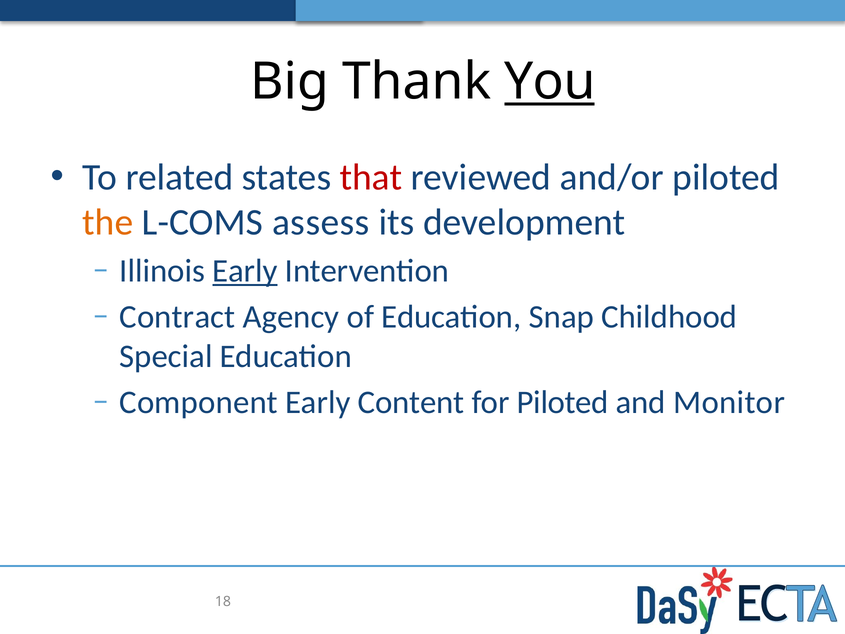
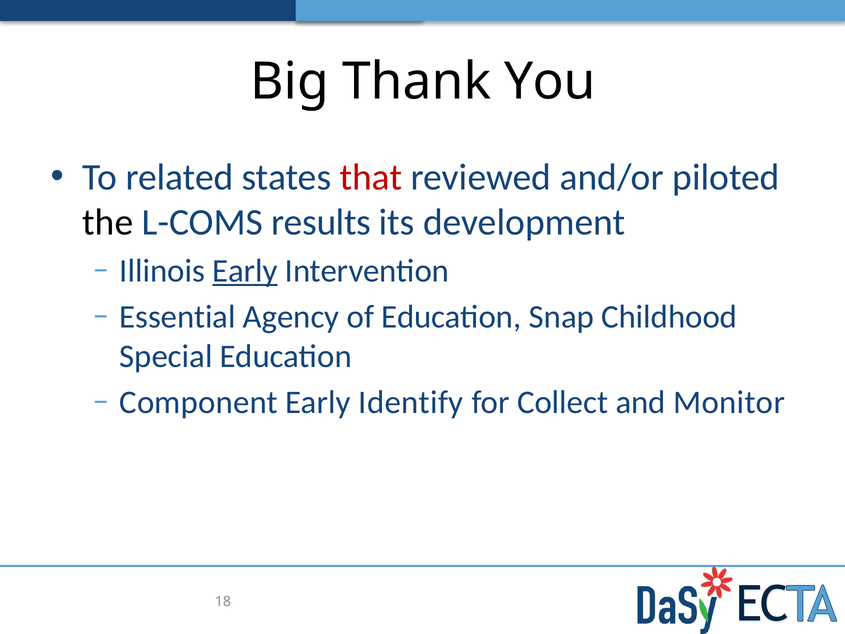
You underline: present -> none (550, 82)
the colour: orange -> black (108, 222)
assess: assess -> results (321, 222)
Contract: Contract -> Essential (177, 317)
Content: Content -> Identify (411, 402)
for Piloted: Piloted -> Collect (563, 402)
